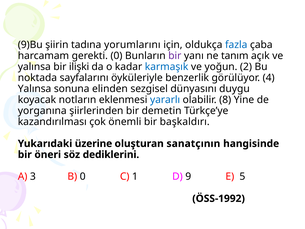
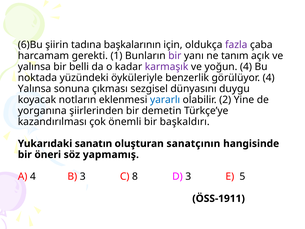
9)Bu: 9)Bu -> 6)Bu (30, 45)
yorumlarını: yorumlarını -> başkalarının (132, 45)
fazla colour: blue -> purple (236, 45)
gerekti 0: 0 -> 1 (116, 56)
ilişki: ilişki -> belli (79, 67)
karmaşık colour: blue -> purple (167, 67)
yoğun 2: 2 -> 4 (246, 67)
sayfalarını: sayfalarını -> yüzündeki (84, 78)
elinden: elinden -> çıkması (110, 89)
8: 8 -> 2 (225, 100)
üzerine: üzerine -> sanatın (94, 143)
dediklerini: dediklerini -> yapmamış (111, 154)
A 3: 3 -> 4 (33, 176)
B 0: 0 -> 3 (83, 176)
1: 1 -> 8 (135, 176)
D 9: 9 -> 3 (188, 176)
ÖSS-1992: ÖSS-1992 -> ÖSS-1911 (219, 198)
